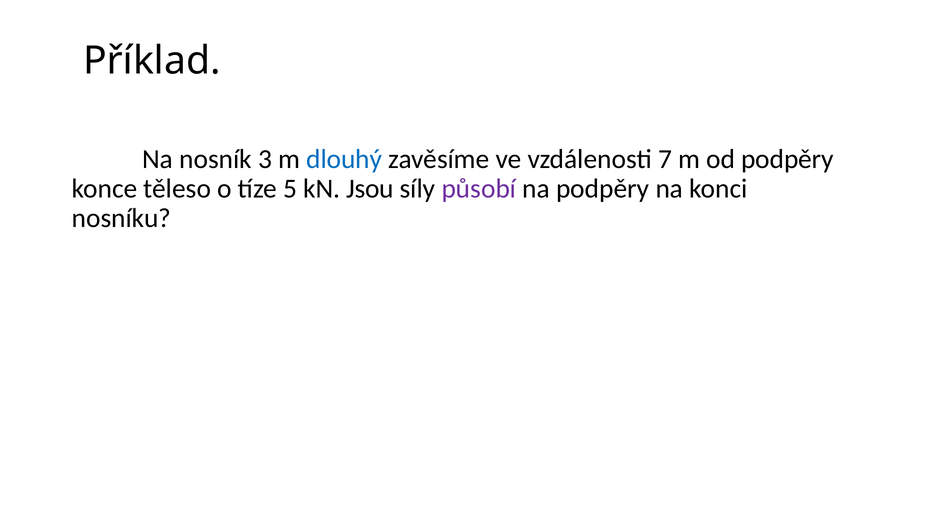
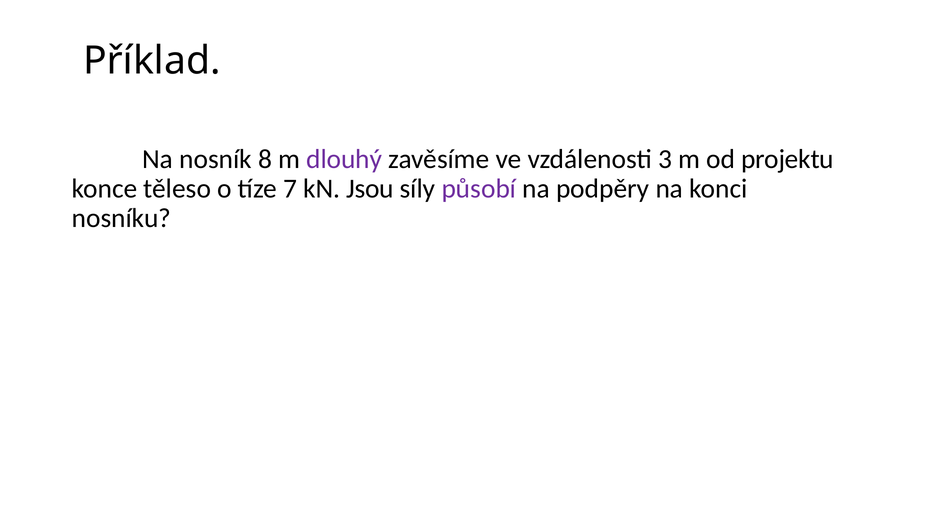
3: 3 -> 8 (265, 159)
dlouhý colour: blue -> purple (344, 159)
7: 7 -> 3 (665, 159)
od podpěry: podpěry -> projektu (787, 159)
5: 5 -> 7 (290, 189)
